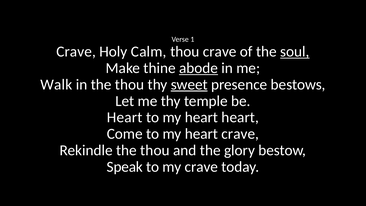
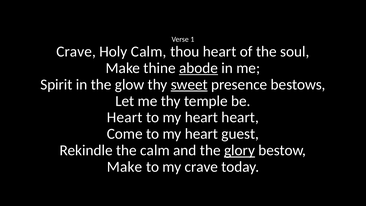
thou crave: crave -> heart (220, 52)
soul underline: present -> none (295, 52)
Walk: Walk -> Spirit (56, 84)
in the thou: thou -> glow (130, 84)
heart crave: crave -> guest (240, 134)
Rekindle the thou: thou -> calm (155, 150)
glory underline: none -> present (239, 150)
Speak: Speak -> Make (125, 167)
